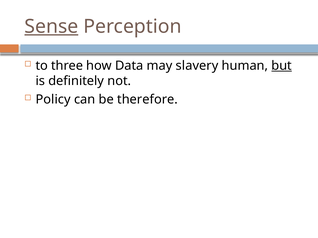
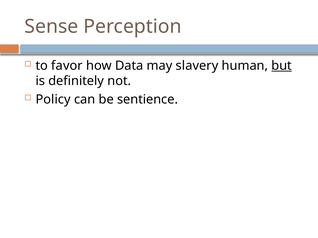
Sense underline: present -> none (51, 27)
three: three -> favor (67, 66)
therefore: therefore -> sentience (148, 100)
